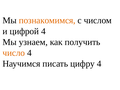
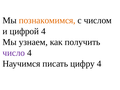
число colour: orange -> purple (14, 53)
